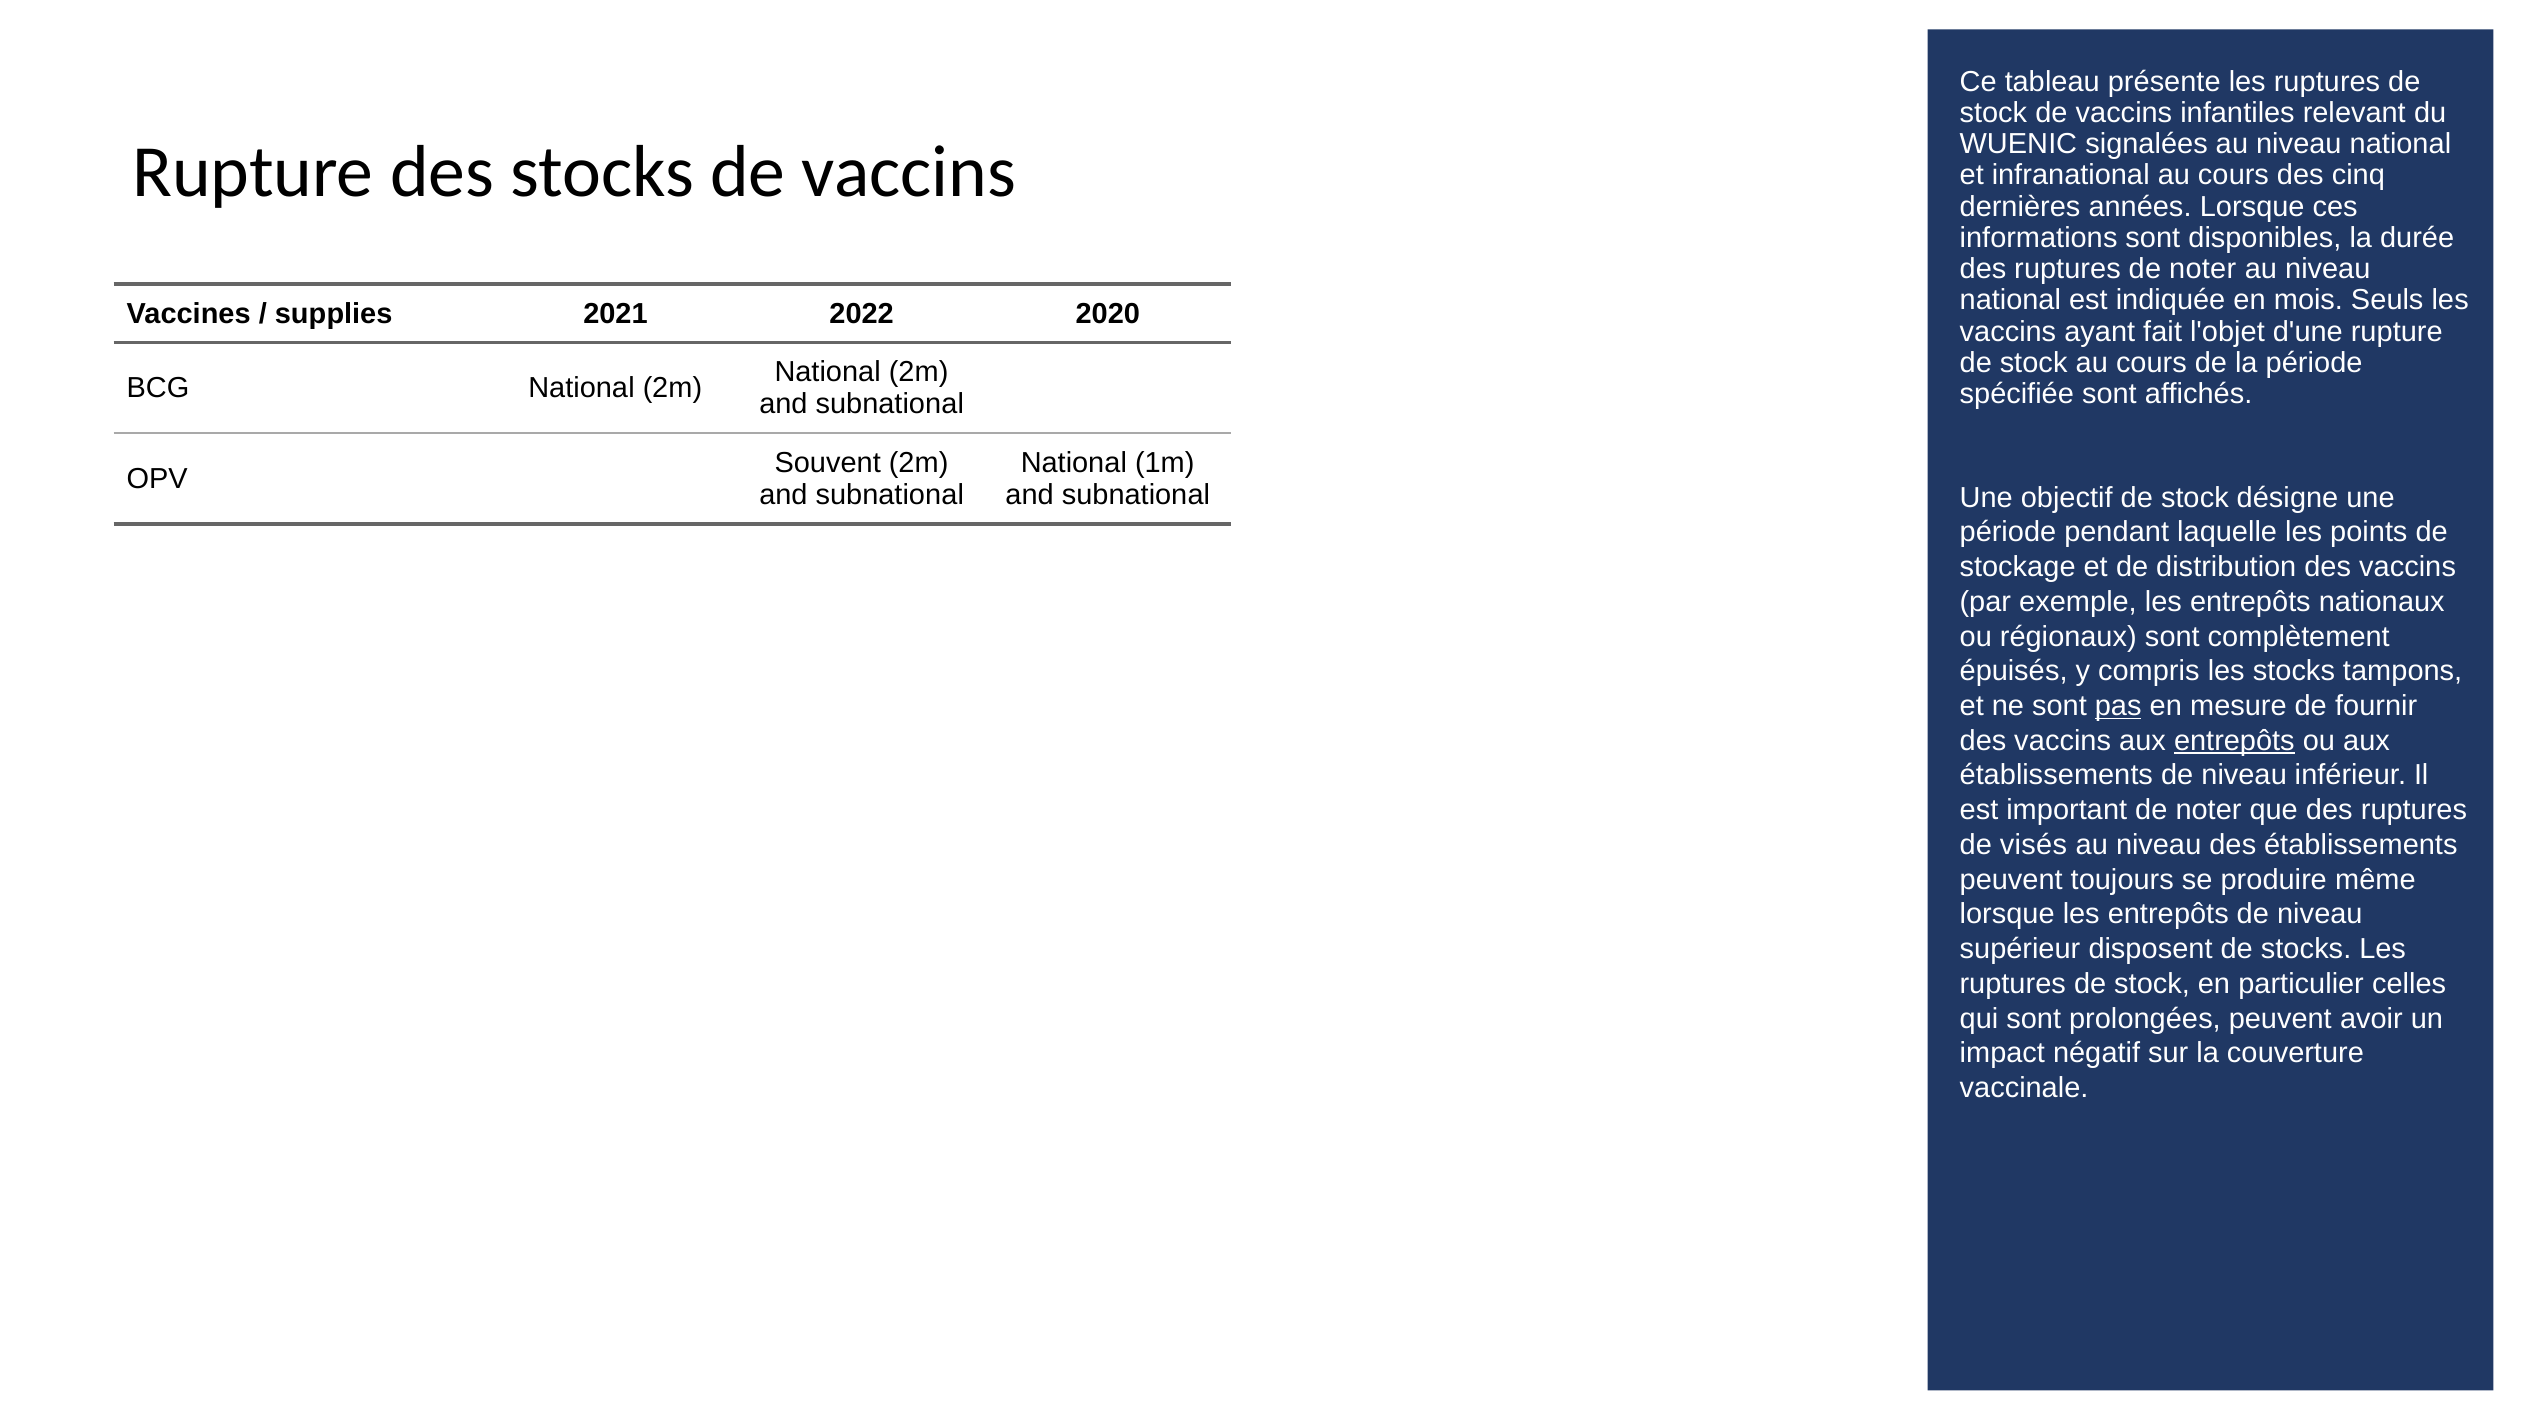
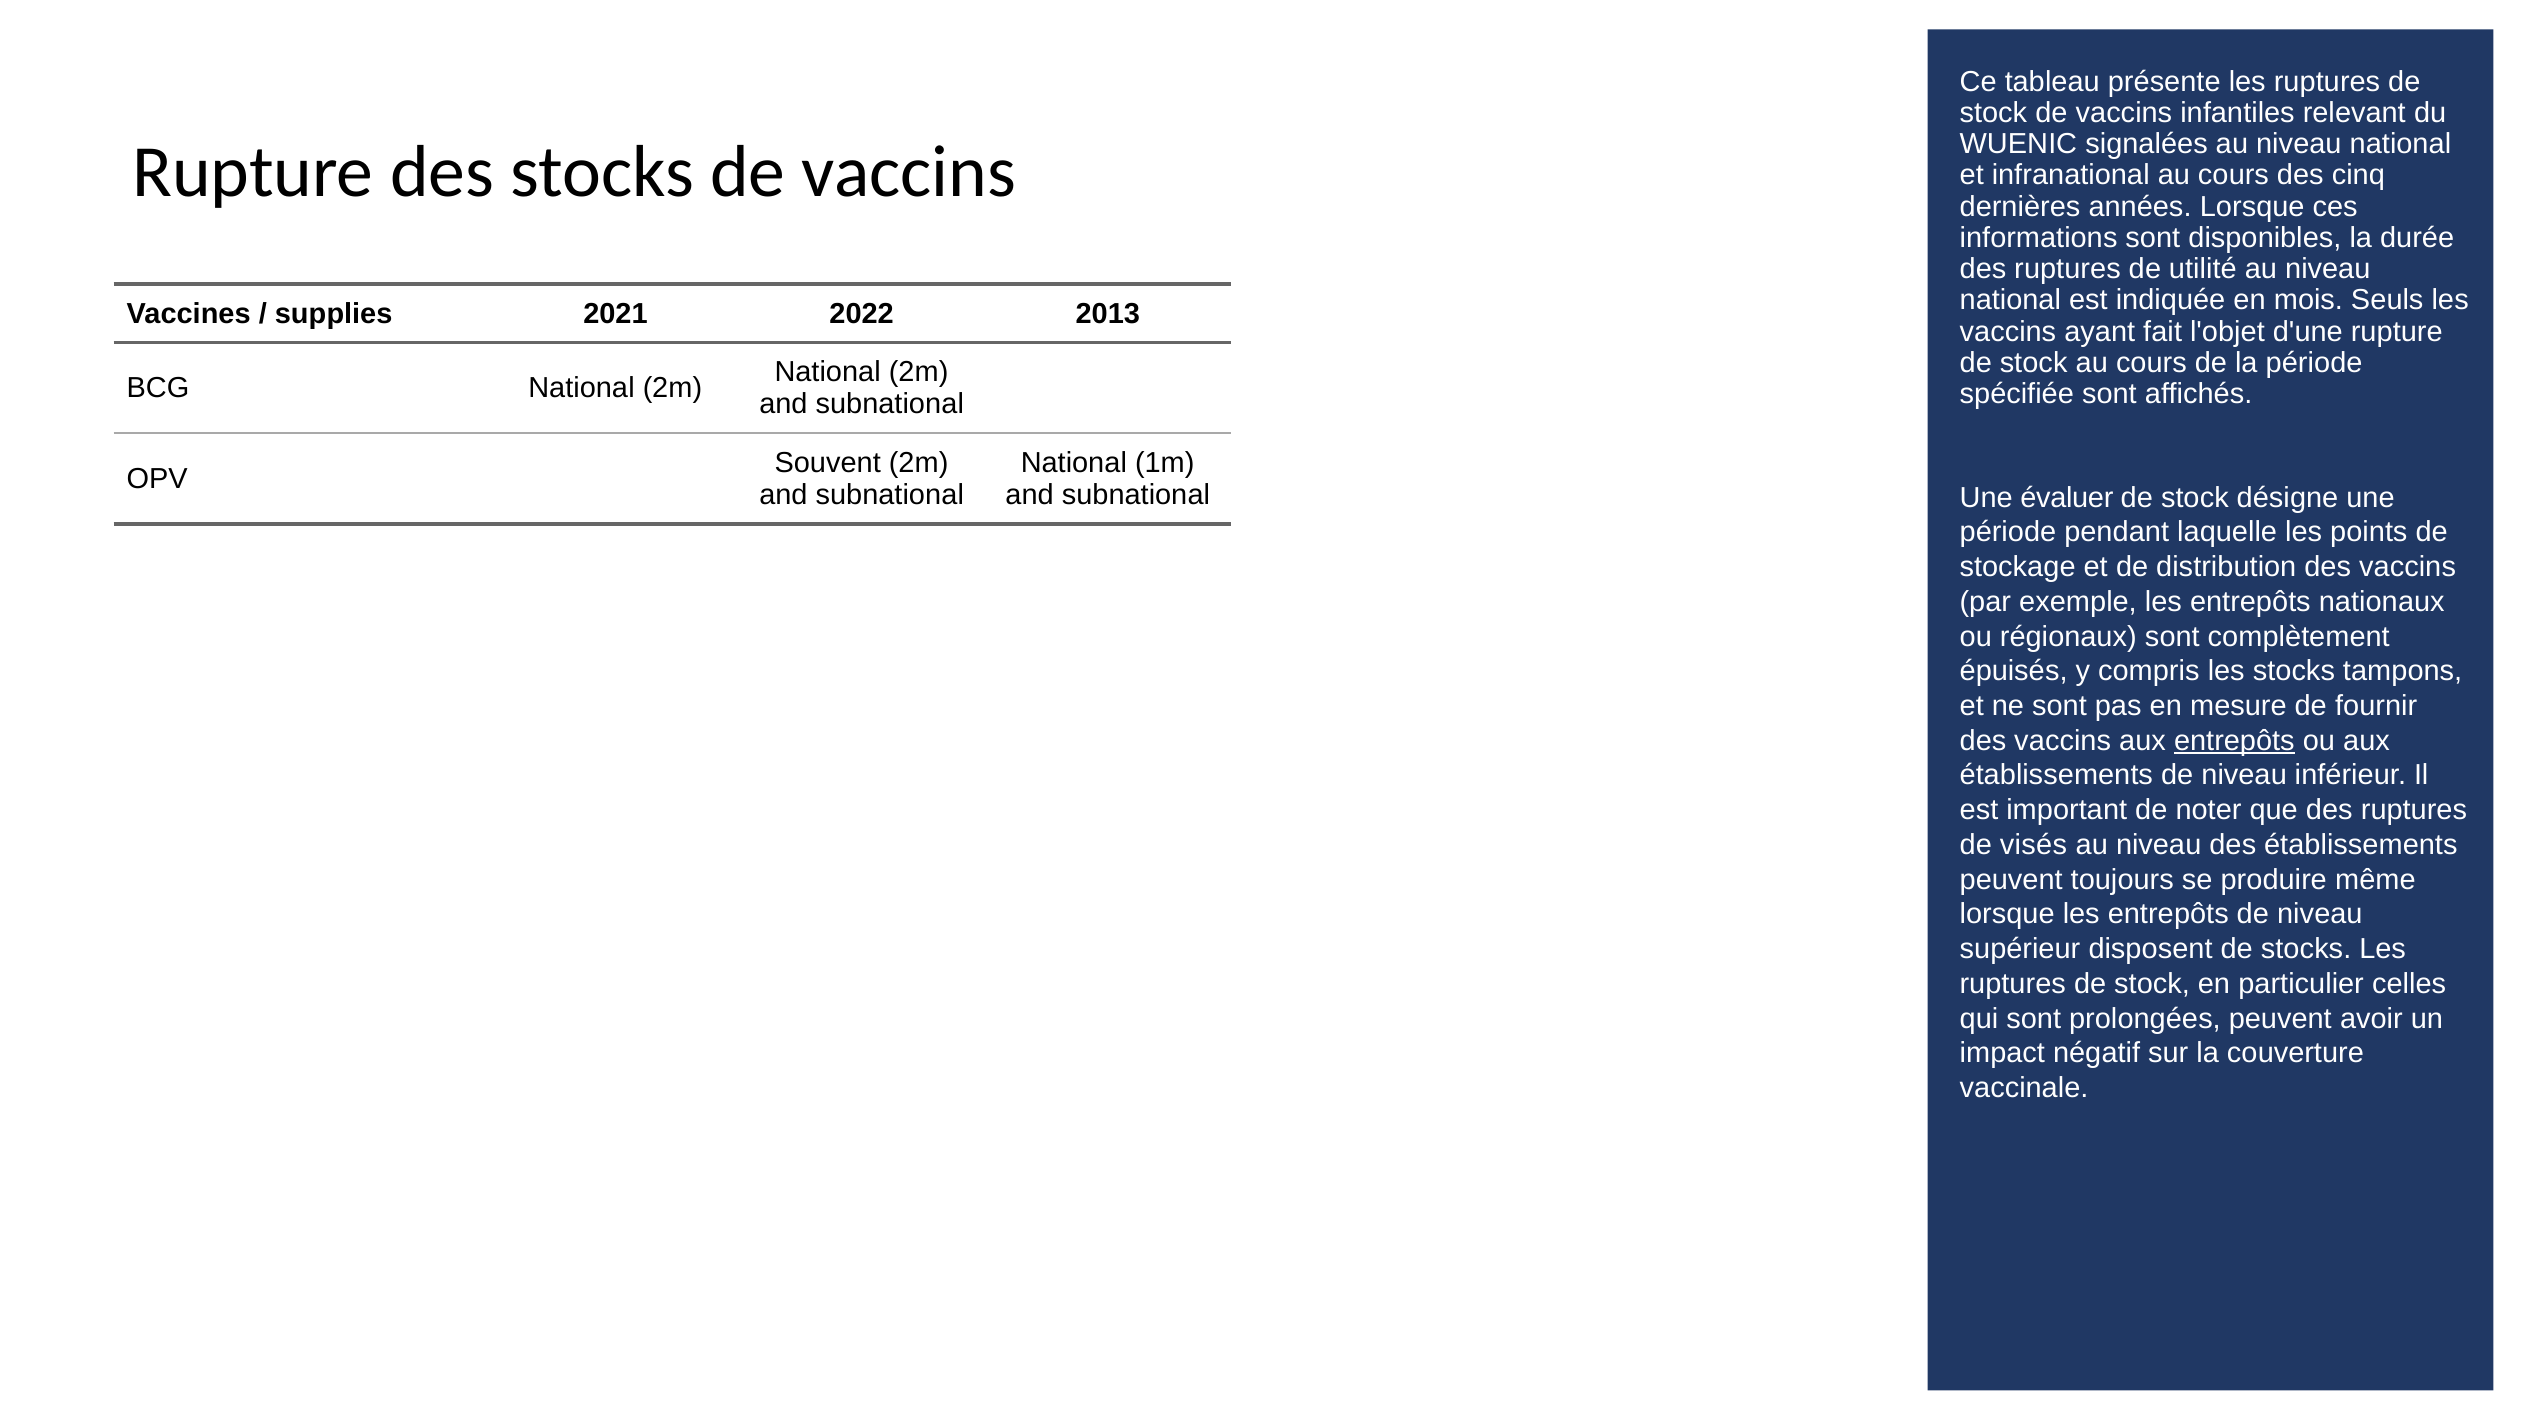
ruptures de noter: noter -> utilité (2203, 269)
2020: 2020 -> 2013 (1108, 314)
objectif: objectif -> évaluer (2067, 498)
pas underline: present -> none (2118, 706)
